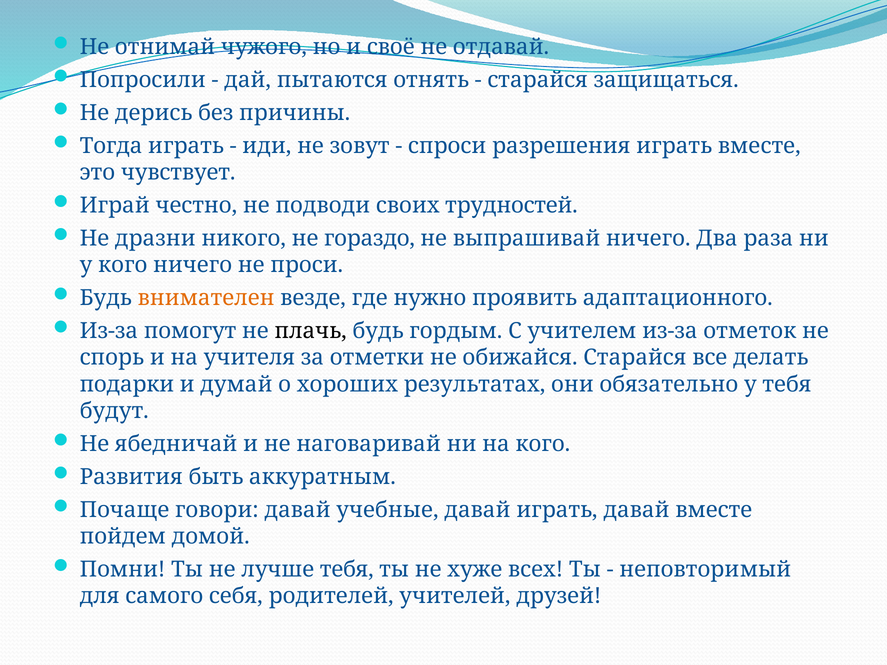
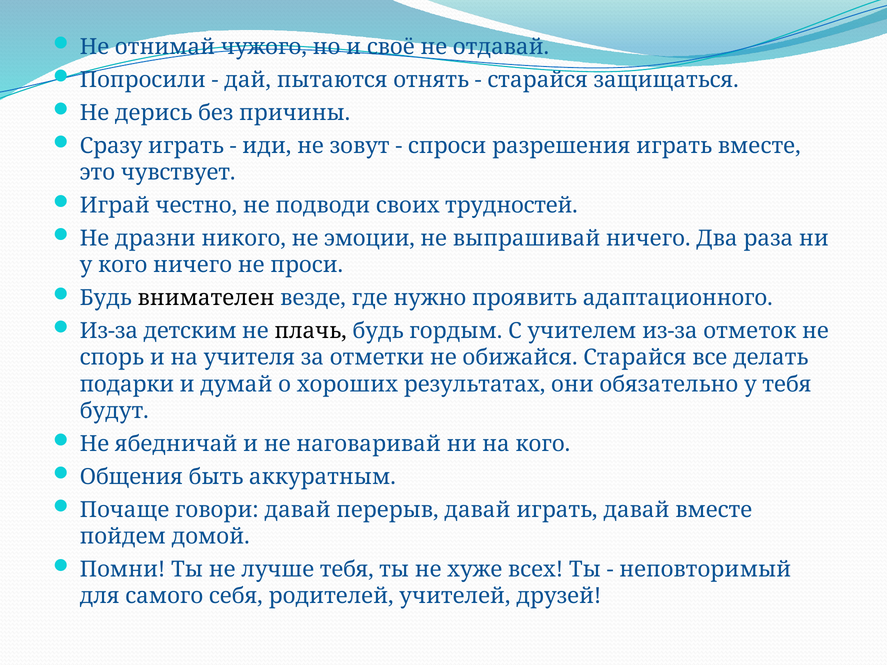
Тогда: Тогда -> Сразу (111, 146)
гораздо: гораздо -> эмоции (369, 239)
внимателен colour: orange -> black (206, 298)
помогут: помогут -> детским (190, 331)
Развития: Развития -> Общения (131, 477)
учебные: учебные -> перерыв (387, 510)
